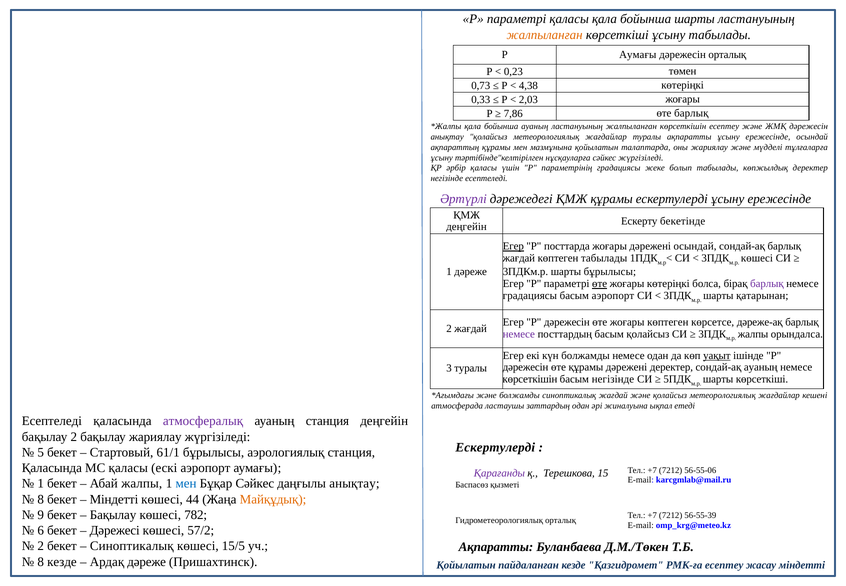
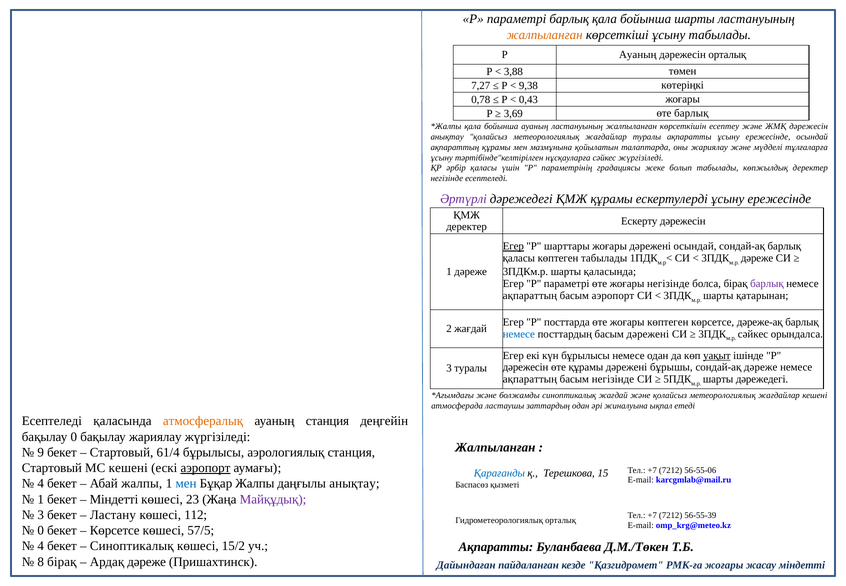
параметрі қаласы: қаласы -> барлық (569, 19)
Р Аумағы: Аумағы -> Ауаның (638, 55)
0,23: 0,23 -> 3,88 (513, 72)
0,73: 0,73 -> 7,27 (481, 86)
4,38: 4,38 -> 9,38 (528, 86)
0,33: 0,33 -> 0,78 (481, 100)
2,03: 2,03 -> 0,43 (528, 100)
7,86: 7,86 -> 3,69 (513, 114)
Ескерту бекетінде: бекетінде -> дәрежесін (683, 221)
деңгейін: деңгейін -> деректер (467, 227)
посттарда: посттарда -> шарттары (567, 246)
жағдай: жағдай -> қаласы (519, 258)
көшесі: көшесі -> дәреже (757, 258)
шарты бұрылысы: бұрылысы -> қаласында (610, 272)
өте underline: present -> none (600, 284)
жоғары көтеріңкі: көтеріңкі -> негізінде (668, 284)
градациясы: градациясы -> ақпараттың (530, 296)
Егер Р дәрежесін: дәрежесін -> посттарда (567, 322)
немесе colour: purple -> blue (519, 334)
басым қолайсыз: қолайсыз -> дәрежені (648, 334)
жалпы: жалпы -> сәйкес (753, 334)
күн болжамды: болжамды -> бұрылысы (586, 355)
дәрежені деректер: деректер -> бұрышы (671, 367)
сондай-ақ ауаның: ауаның -> дәреже (761, 367)
көрсеткішін: көрсеткішін -> ақпараттың (530, 379)
шарты көрсеткіші: көрсеткіші -> дәрежедегі (762, 379)
атмосфералық colour: purple -> orange (203, 421)
бақылау 2: 2 -> 0 (74, 436)
Ескертулерді: Ескертулерді -> Жалпыланған (495, 447)
5: 5 -> 9 (41, 452)
61/1: 61/1 -> 61/4 (168, 452)
Қаласында: Қаласында -> Стартовый (52, 468)
МС қаласы: қаласы -> кешені (128, 468)
аэропорт underline: none -> present (205, 468)
Қарағанды colour: purple -> blue (499, 473)
1: 1 -> 4 (41, 483)
Бұқар Сәйкес: Сәйкес -> Жалпы (255, 483)
8: 8 -> 1 (41, 499)
44: 44 -> 23 (193, 499)
Майқұдық colour: orange -> purple (273, 499)
9: 9 -> 3 (41, 515)
Бақылау: Бақылау -> Ластану (113, 515)
782: 782 -> 112 (196, 515)
6: 6 -> 0 (41, 530)
Дәрежесі: Дәрежесі -> Көрсетсе (115, 530)
57/2: 57/2 -> 57/5 (201, 530)
2: 2 -> 4 (41, 546)
15/5: 15/5 -> 15/2 (233, 546)
8 кезде: кезде -> бірақ (62, 561)
Қойылатын: Қойылатын -> Дайындаған (466, 565)
РМК-ға есептеу: есептеу -> жоғары (724, 565)
